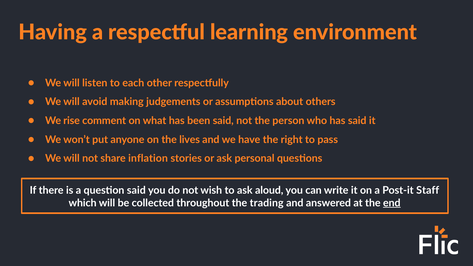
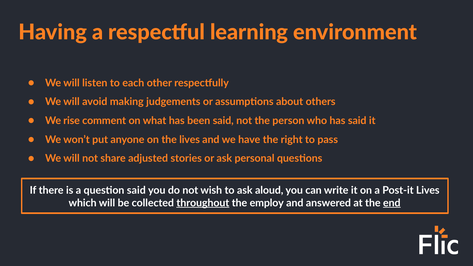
inflation: inflation -> adjusted (148, 159)
Post-it Staff: Staff -> Lives (428, 190)
throughout underline: none -> present (203, 203)
trading: trading -> employ (267, 203)
